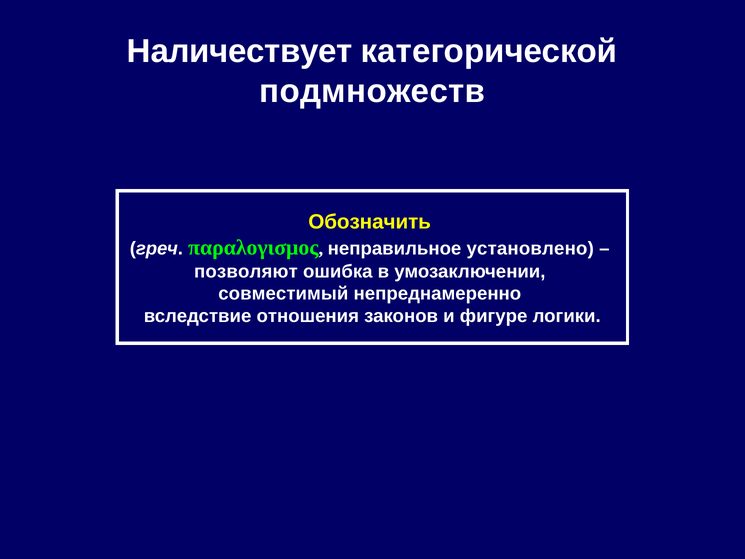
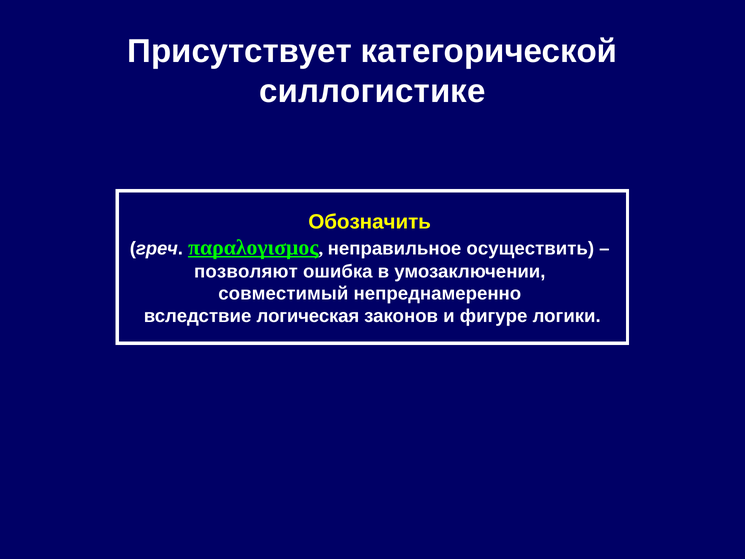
Наличествует: Наличествует -> Присутствует (240, 51)
подмножеств: подмножеств -> силлогистике (372, 91)
παραλογισμος underline: none -> present (253, 247)
установлено: установлено -> осуществить (530, 248)
отношения: отношения -> логическая (308, 316)
